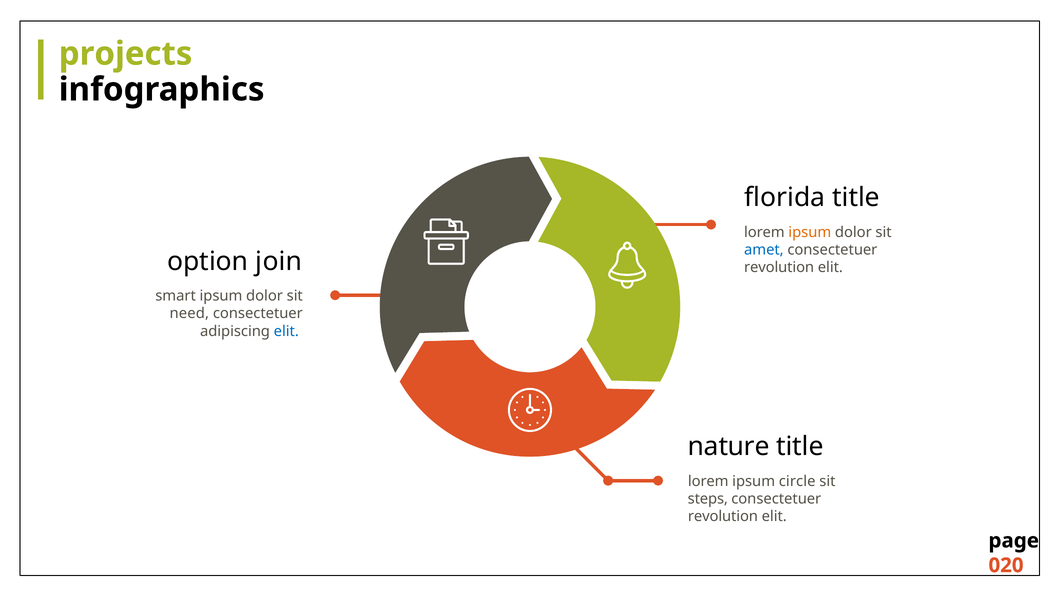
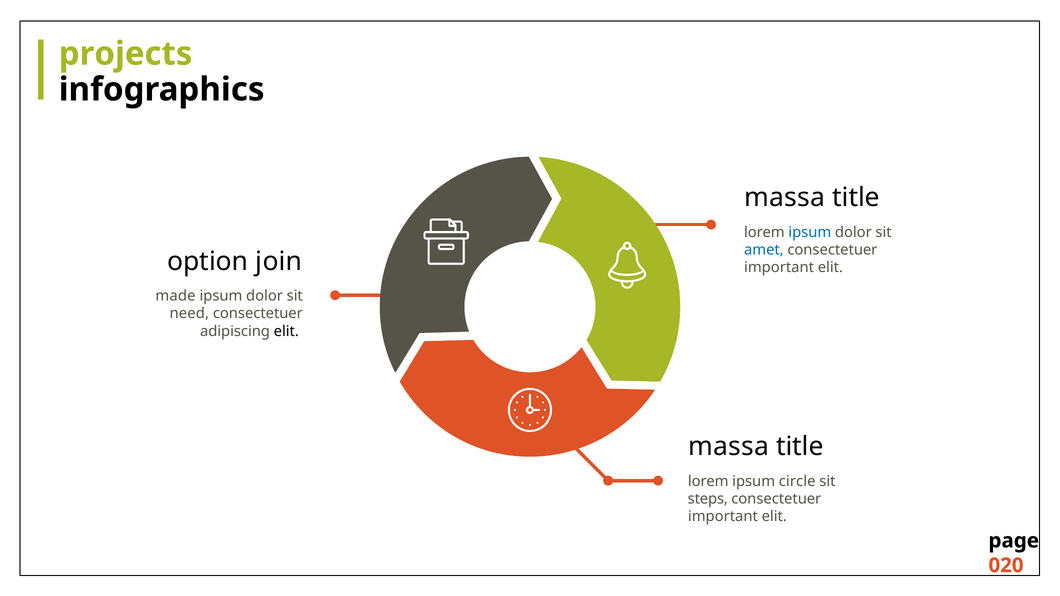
florida: florida -> massa (785, 198)
ipsum colour: orange -> blue (810, 232)
revolution: revolution -> important (779, 268)
smart: smart -> made (176, 296)
elit colour: blue -> black (286, 331)
nature: nature -> massa (728, 447)
revolution: revolution -> important (723, 517)
